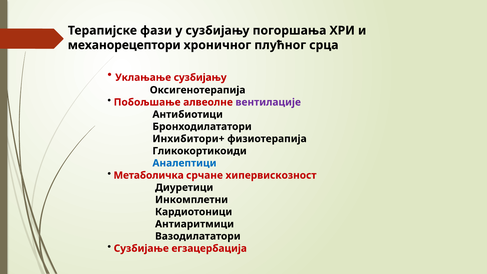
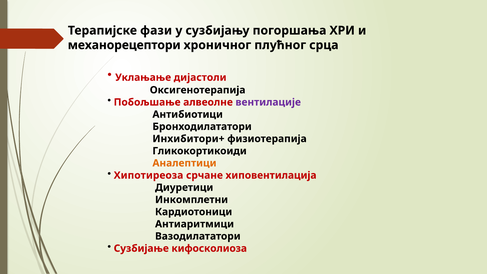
Уклањање сузбијању: сузбијању -> дијастоли (200, 77)
Аналептици colour: blue -> orange (184, 163)
Метаболичка: Метаболичка -> Хипотиреоза (149, 175)
хипервискозност: хипервискозност -> хиповентилација (271, 175)
егзацербација: егзацербација -> кифосколиоза (209, 248)
